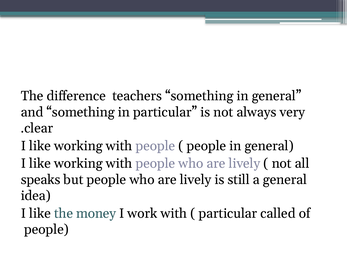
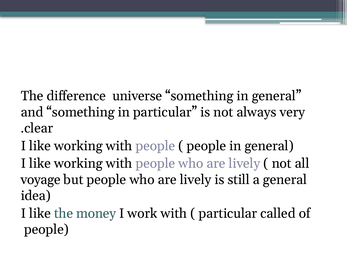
teachers: teachers -> universe (137, 96)
speaks: speaks -> voyage (41, 180)
